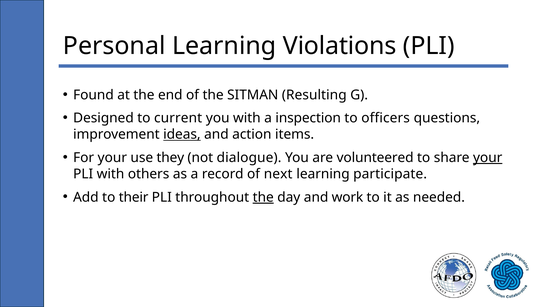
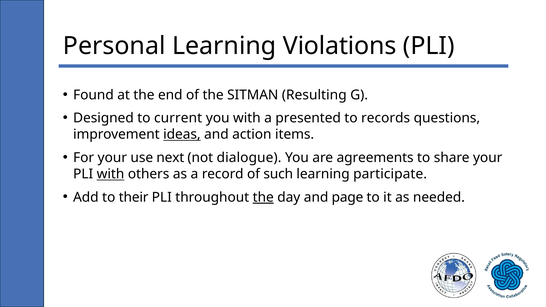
inspection: inspection -> presented (308, 118)
officers: officers -> records (386, 118)
they: they -> next (170, 158)
volunteered: volunteered -> agreements (375, 158)
your underline: present -> none (488, 158)
with underline: none -> present (111, 174)
next: next -> such (278, 174)
work: work -> page (347, 197)
